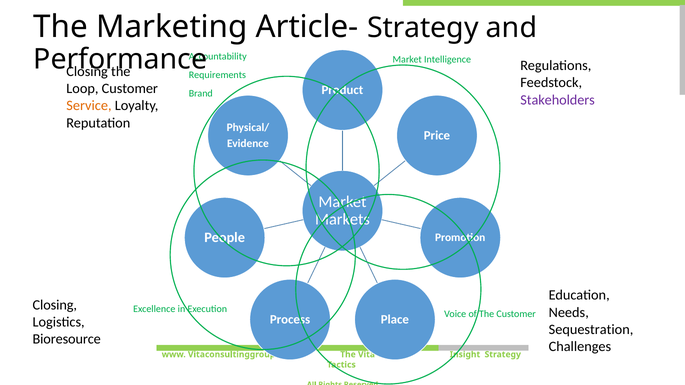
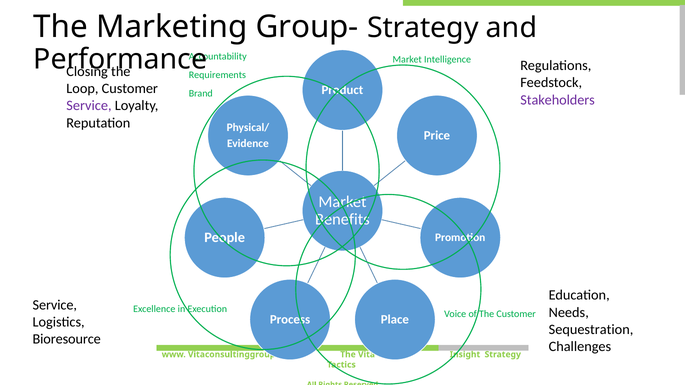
Article-: Article- -> Group- (307, 27)
Service colour: orange -> purple (89, 106)
Markets: Markets -> Benefits (342, 220)
Closing: Closing -> Service (55, 305)
